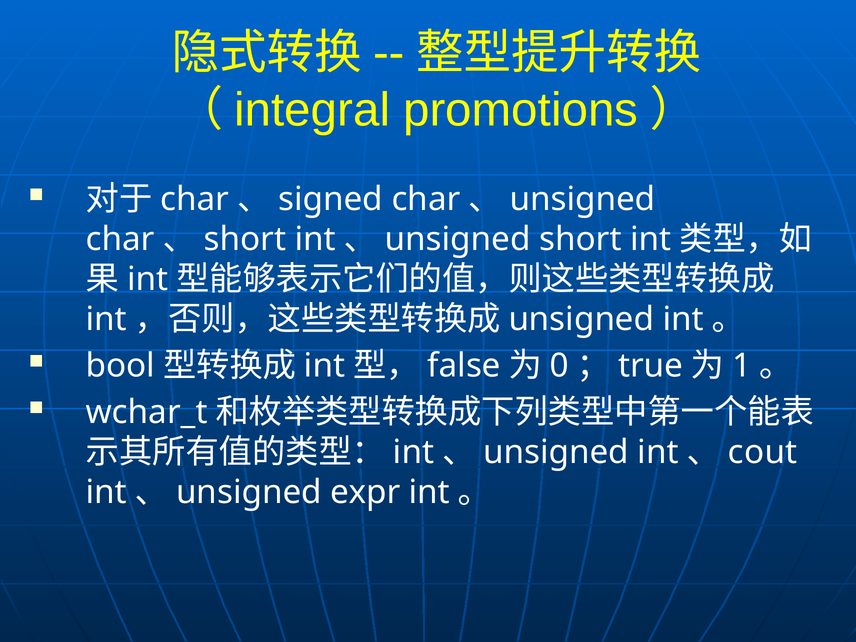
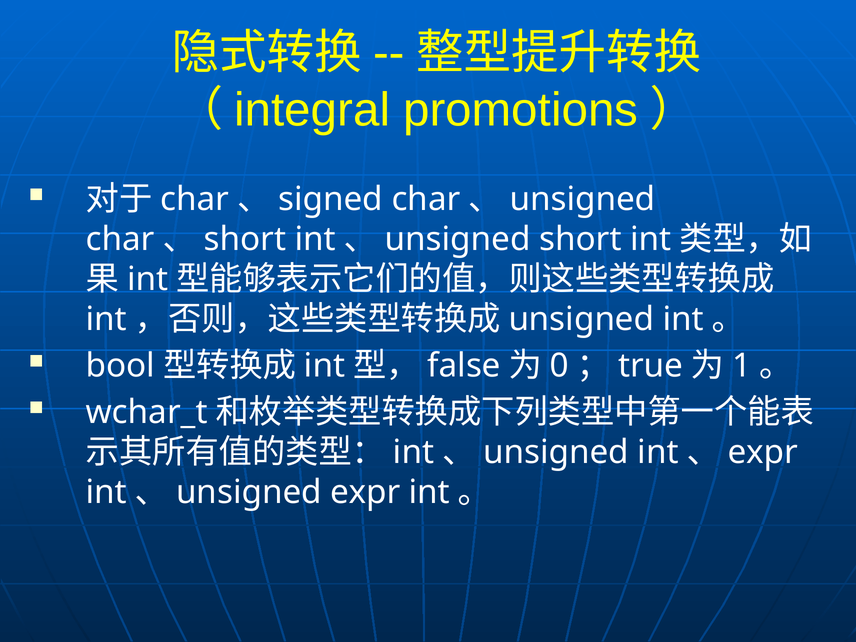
cout: cout -> expr (763, 452)
